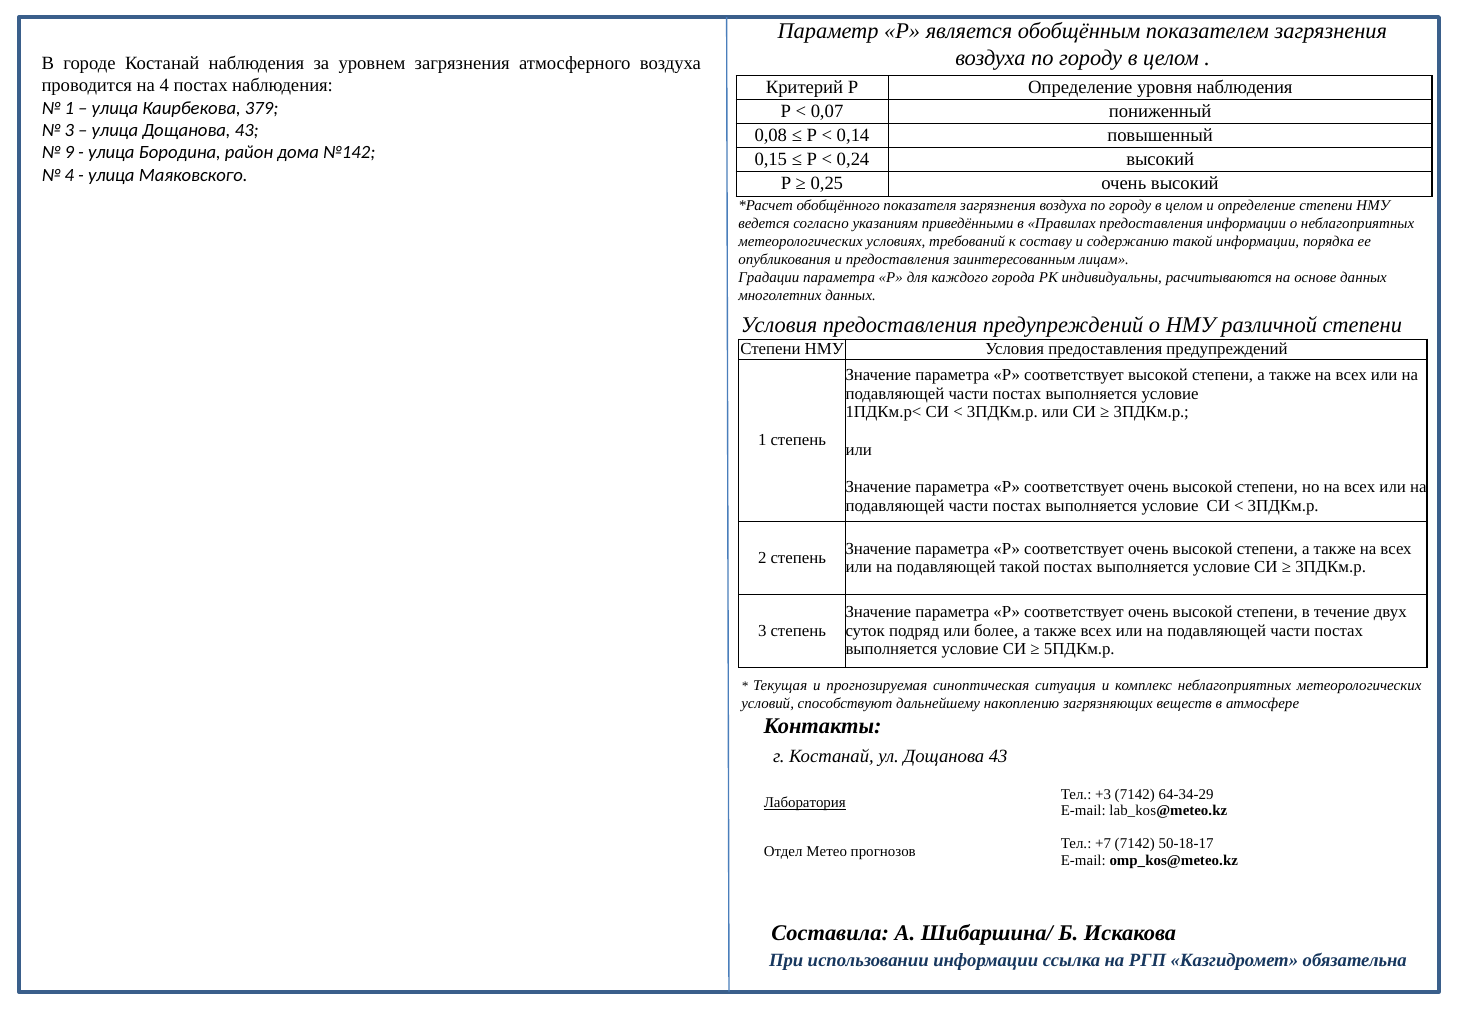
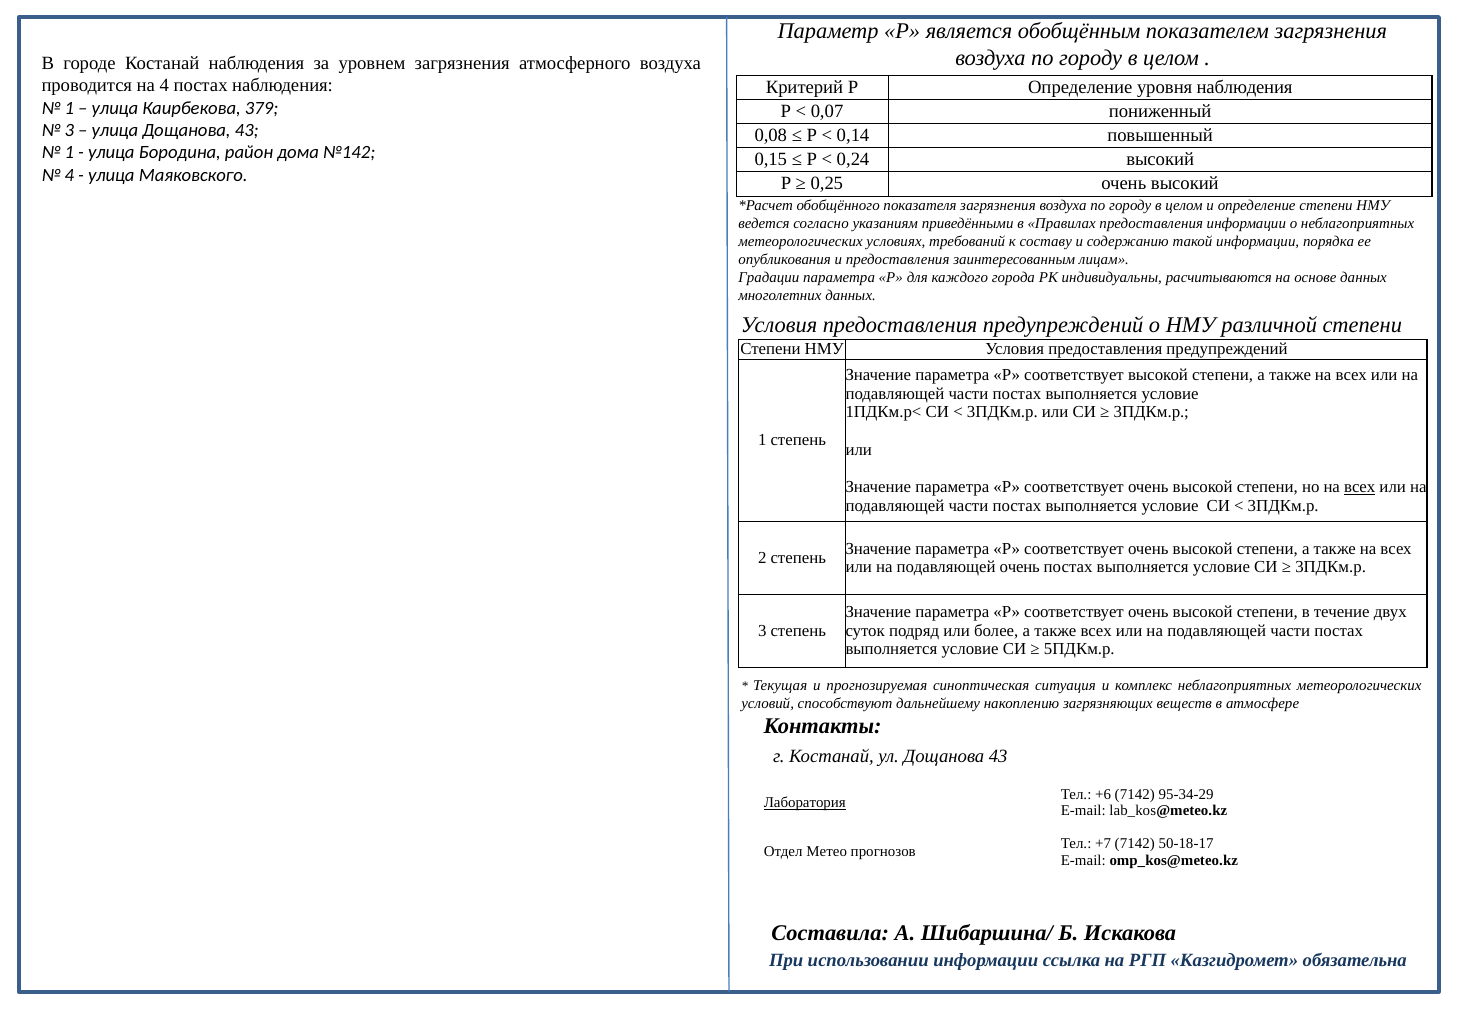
9: 9 -> 1 (69, 153)
всех underline: none -> present (1360, 487)
подавляющей такой: такой -> очень (1020, 567)
+3: +3 -> +6 (1103, 795)
64-34-29: 64-34-29 -> 95-34-29 (1186, 795)
